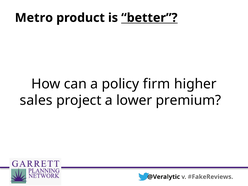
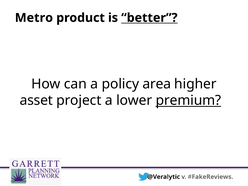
firm: firm -> area (157, 84)
sales: sales -> asset (36, 100)
premium underline: none -> present (188, 100)
